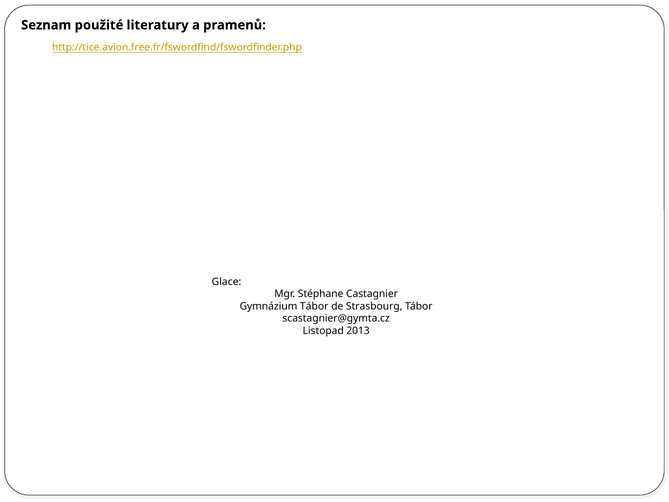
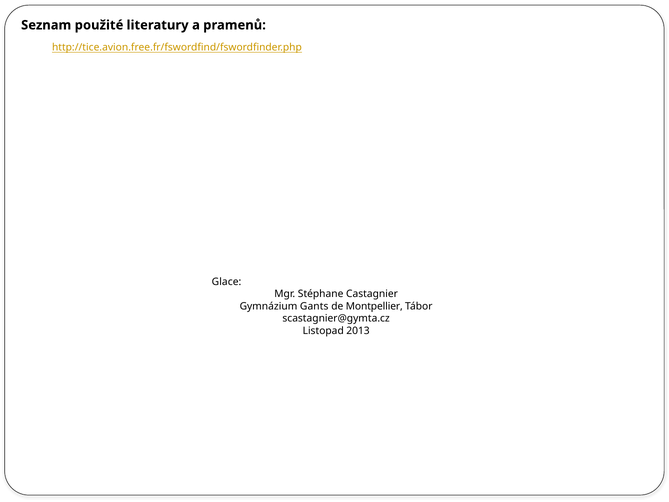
Gymnázium Tábor: Tábor -> Gants (314, 306)
Strasbourg: Strasbourg -> Montpellier (374, 306)
